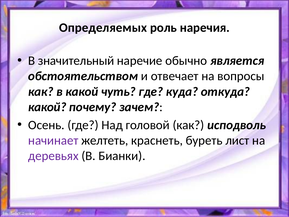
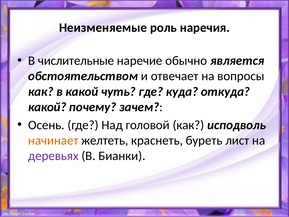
Определяемых: Определяемых -> Неизменяемые (103, 28)
значительный: значительный -> числительные (76, 61)
начинает colour: purple -> orange (53, 140)
